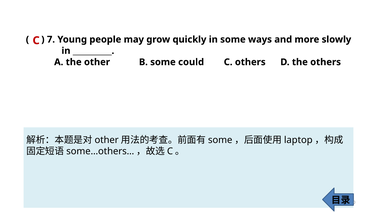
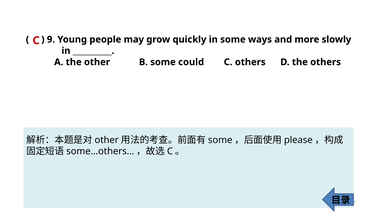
7: 7 -> 9 (51, 39)
laptop: laptop -> please (298, 140)
